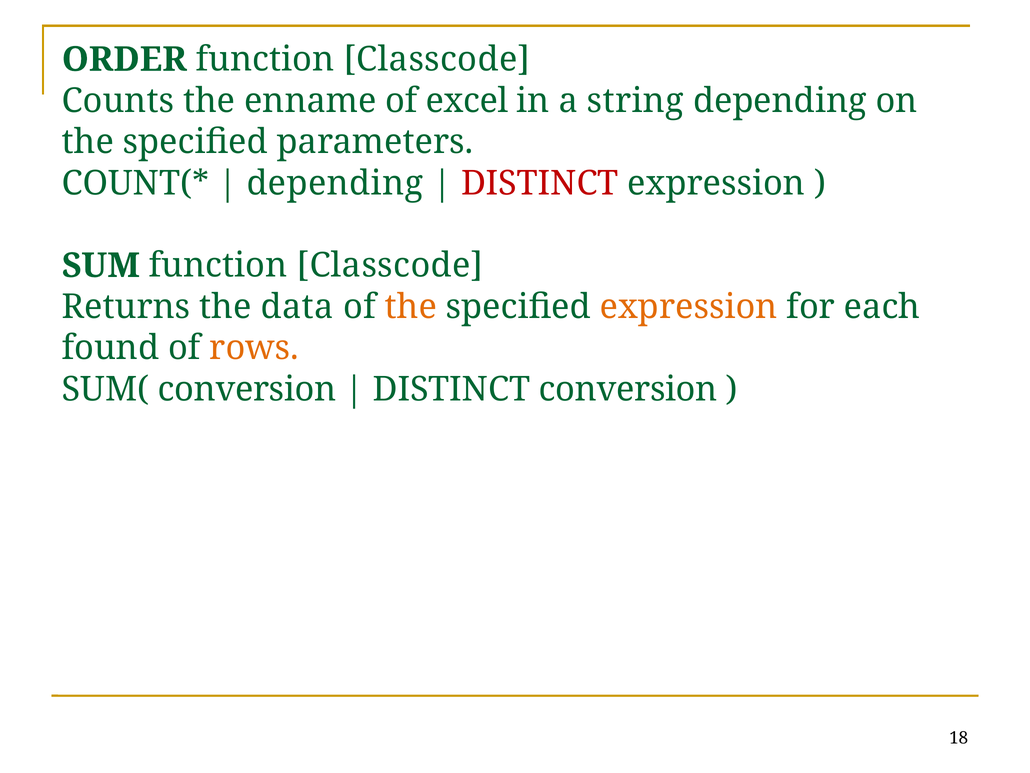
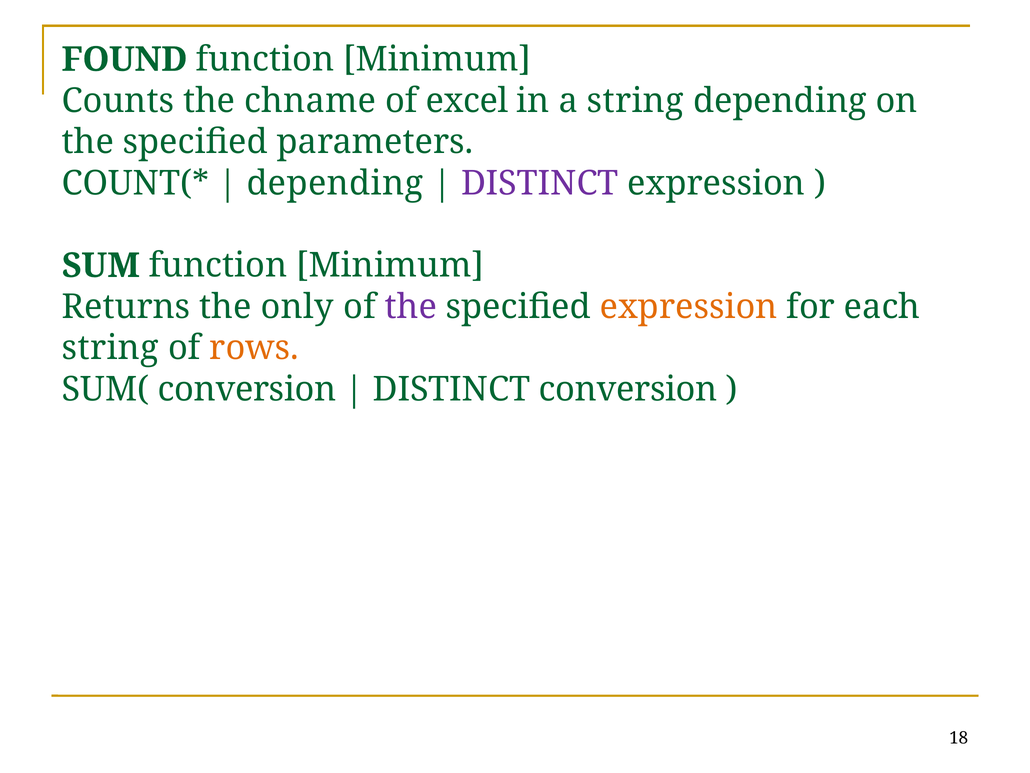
ORDER: ORDER -> FOUND (124, 59)
Classcode: Classcode -> Minimum (437, 59)
enname: enname -> chname (310, 101)
DISTINCT colour: red -> purple (540, 183)
SUM function Classcode: Classcode -> Minimum (390, 265)
data: data -> only (297, 307)
the colour: orange -> purple (411, 307)
found: found -> string (110, 348)
